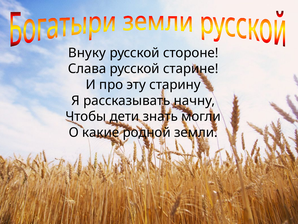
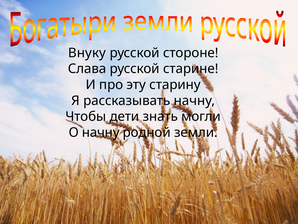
О какие: какие -> начну (101, 132)
